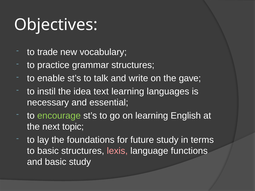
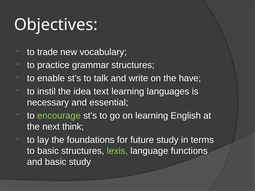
gave: gave -> have (190, 78)
topic: topic -> think (73, 127)
lexis colour: pink -> light green (117, 151)
